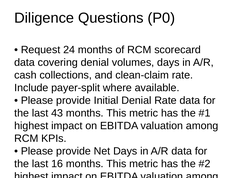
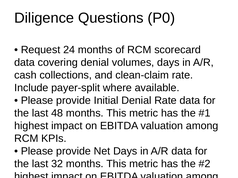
43: 43 -> 48 (57, 113)
16: 16 -> 32 (57, 164)
